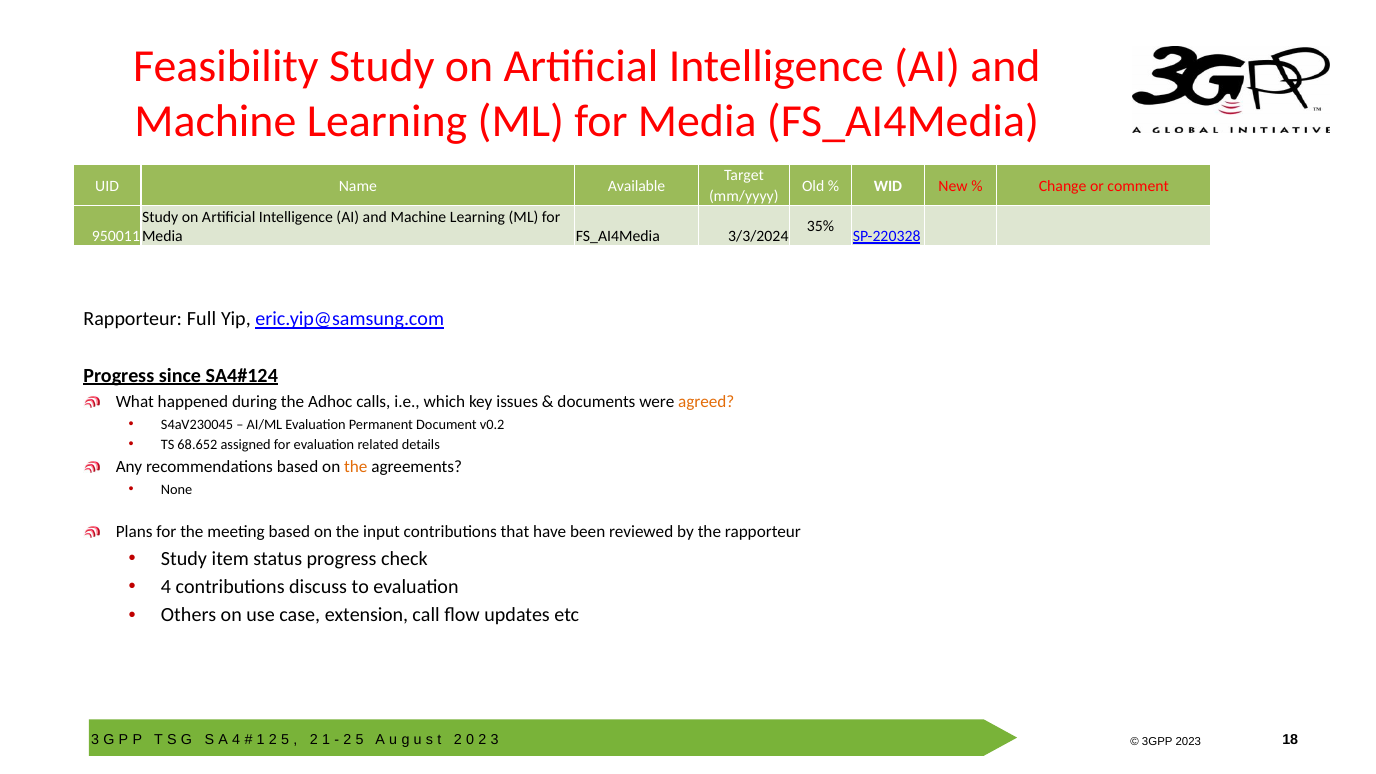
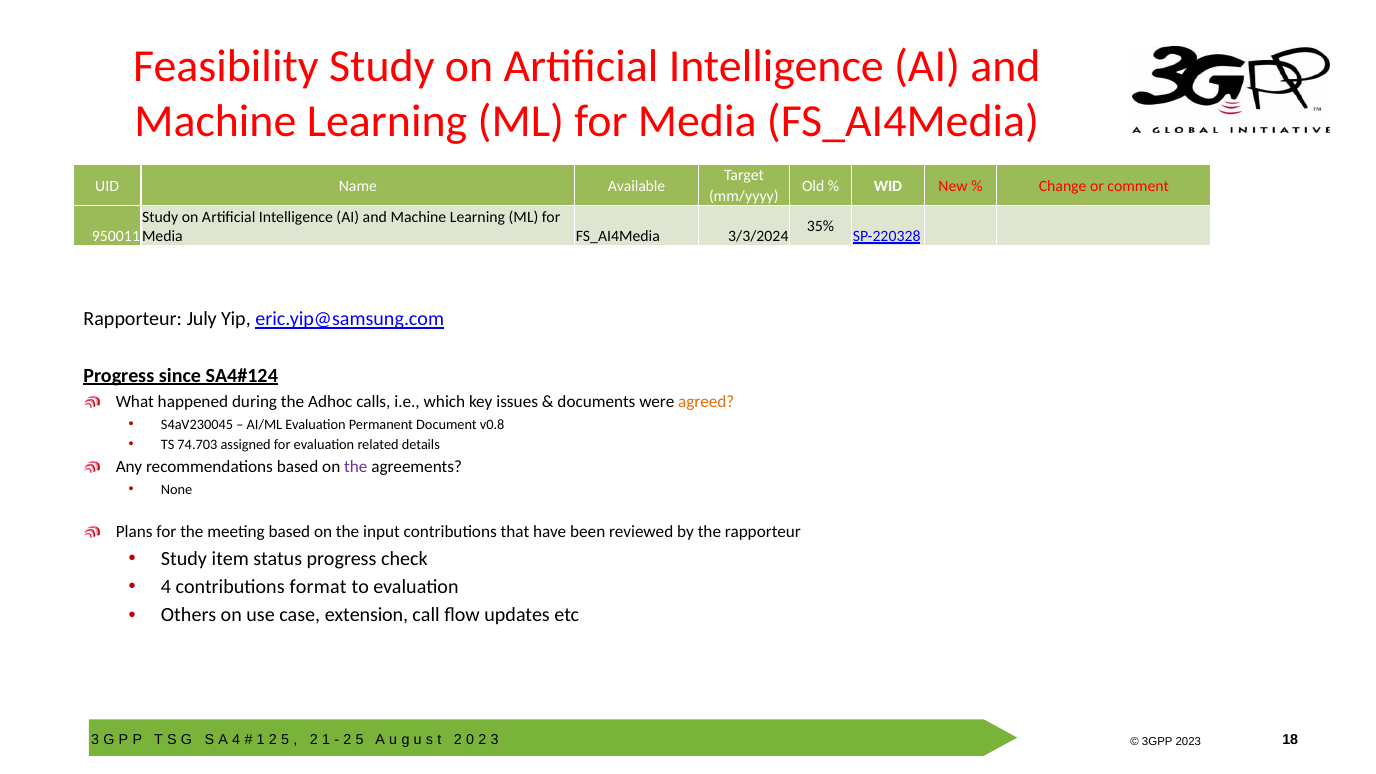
Full: Full -> July (202, 319)
v0.2: v0.2 -> v0.8 (492, 424)
68.652: 68.652 -> 74.703 (197, 445)
the colour: orange -> purple (356, 467)
discuss: discuss -> format (318, 587)
